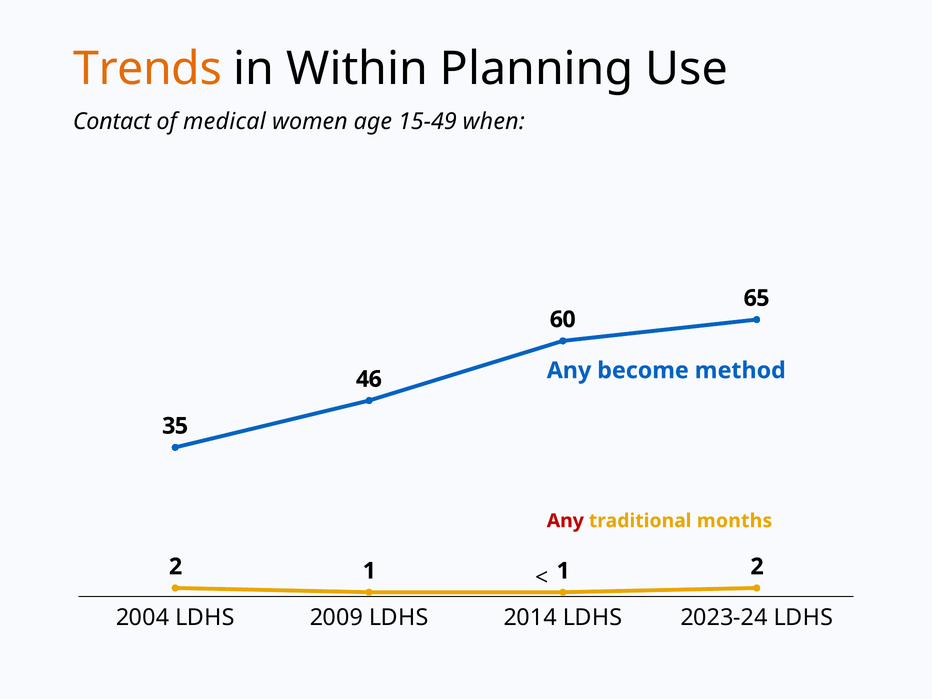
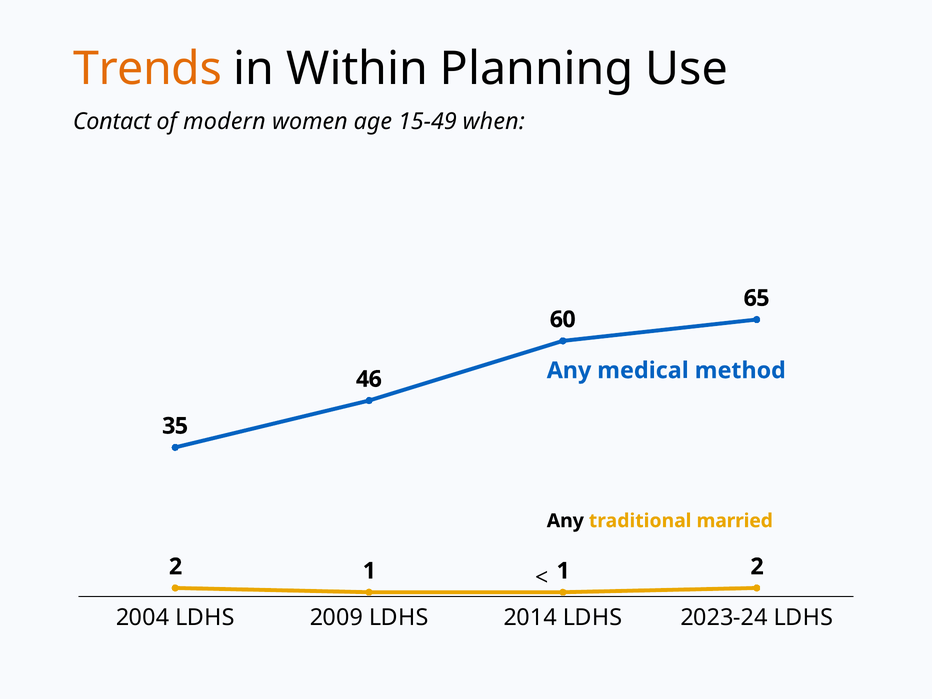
medical: medical -> modern (224, 122)
become: become -> medical (643, 371)
Any colour: red -> black (565, 521)
months: months -> married (735, 521)
